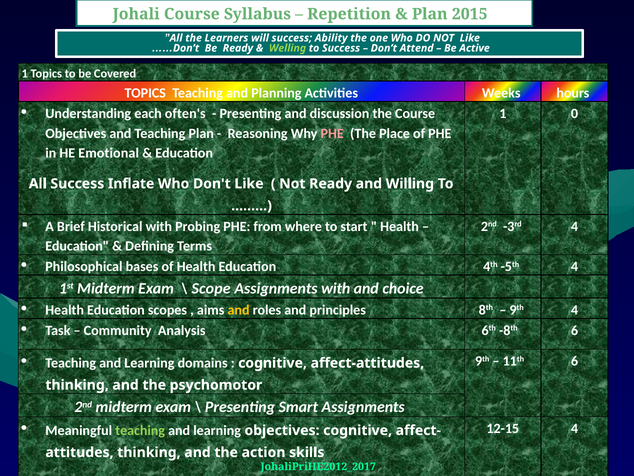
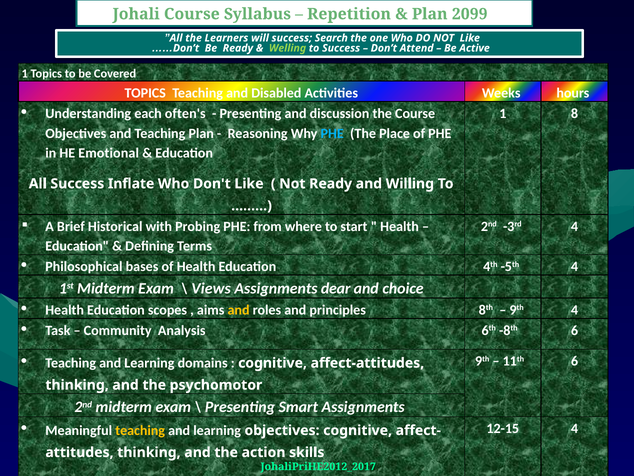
2015: 2015 -> 2099 (470, 14)
Ability: Ability -> Search (331, 38)
Planning: Planning -> Disabled (276, 93)
0: 0 -> 8 (575, 113)
PHE colour: pink -> light blue (332, 133)
Scope: Scope -> Views (211, 288)
Assignments with: with -> dear (336, 288)
teaching colour: light green -> yellow (140, 430)
